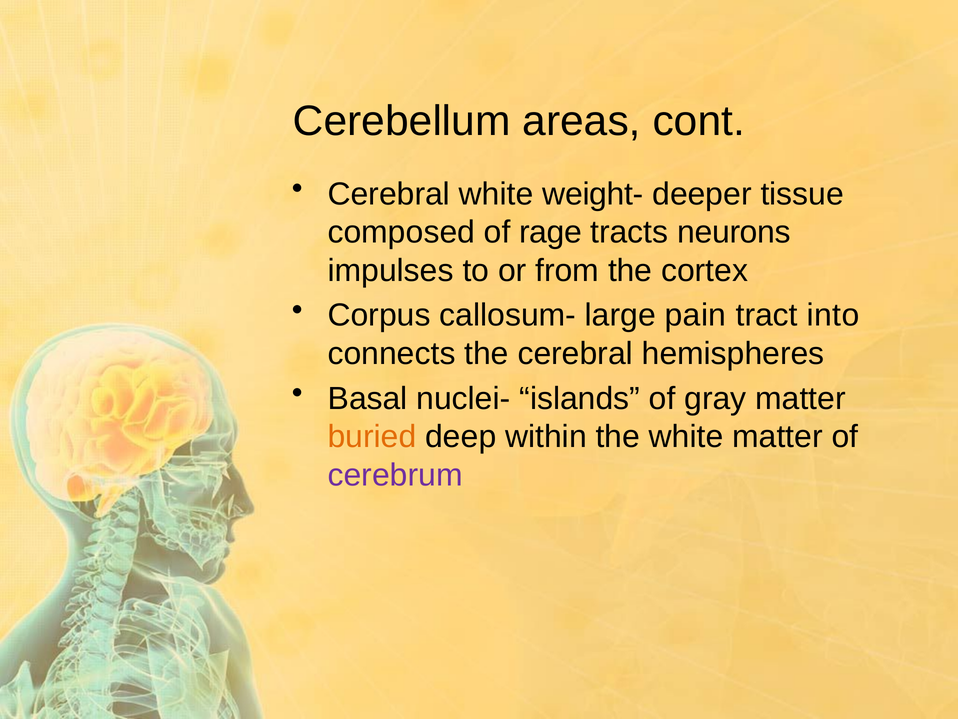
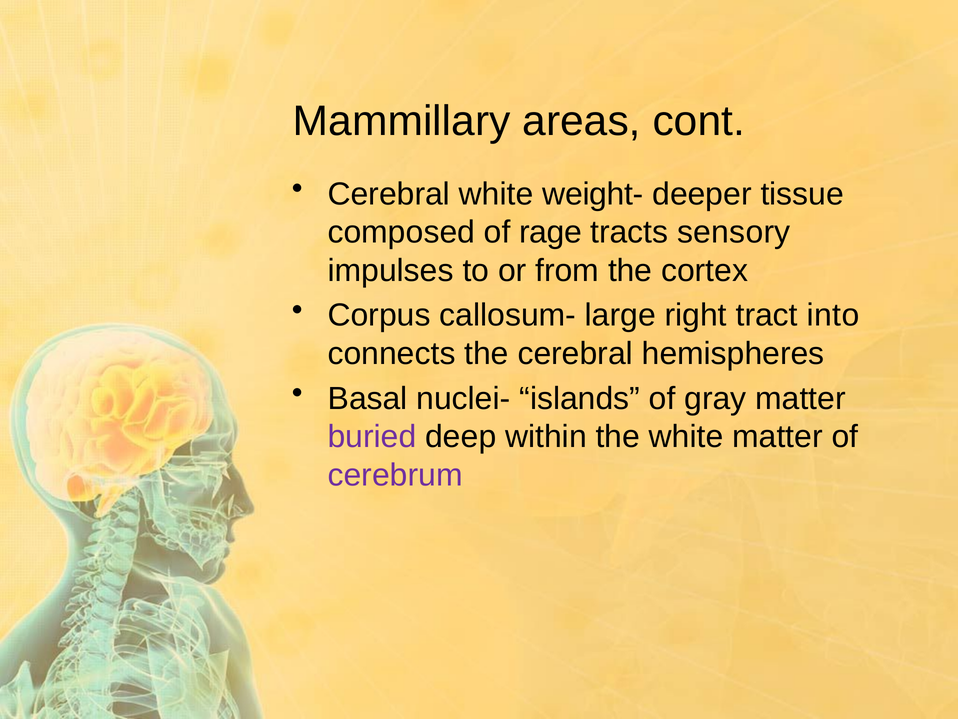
Cerebellum: Cerebellum -> Mammillary (402, 121)
neurons: neurons -> sensory (734, 232)
pain: pain -> right (696, 315)
buried colour: orange -> purple (372, 437)
